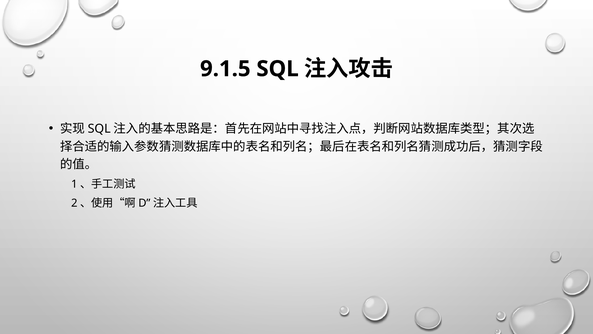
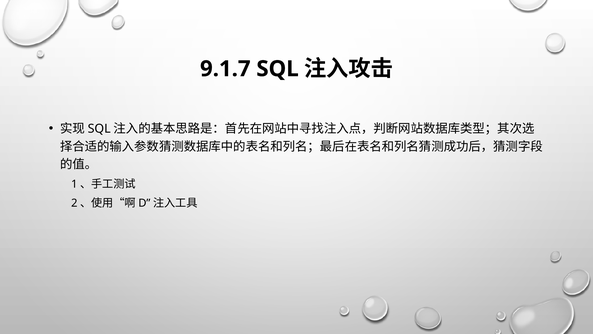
9.1.5: 9.1.5 -> 9.1.7 (225, 69)
